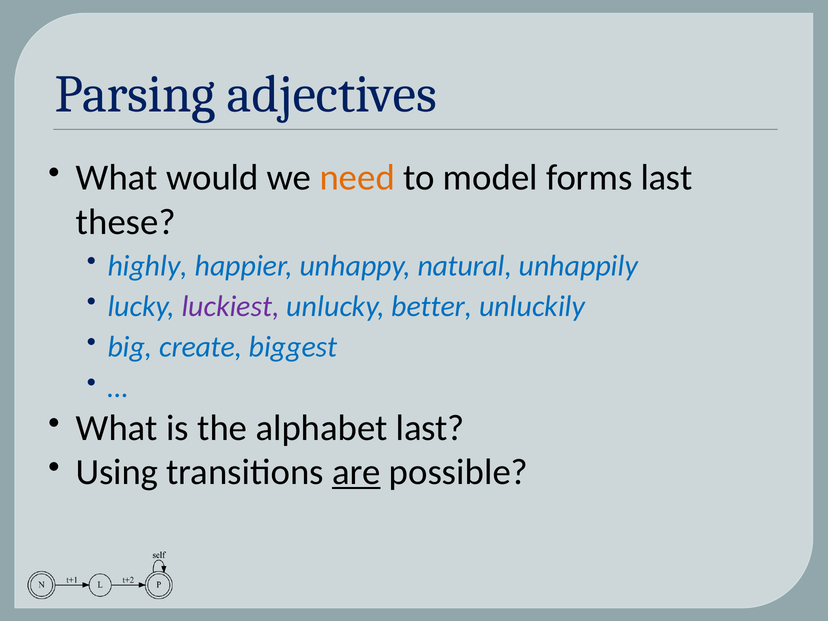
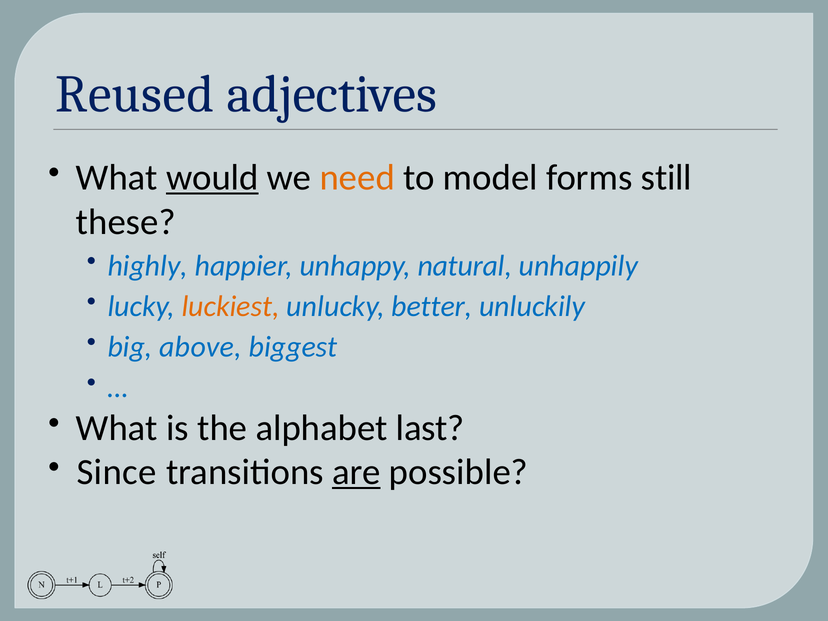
Parsing: Parsing -> Reused (135, 94)
would underline: none -> present (212, 178)
forms last: last -> still (666, 178)
luckiest colour: purple -> orange (231, 307)
create: create -> above (200, 347)
Using: Using -> Since (117, 472)
